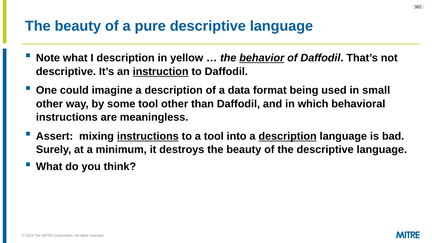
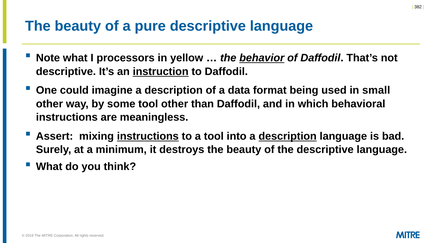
I description: description -> processors (126, 58)
